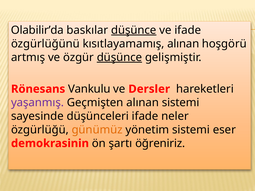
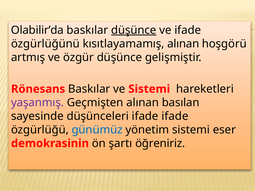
düşünce underline: present -> none (119, 57)
Rönesans Vankulu: Vankulu -> Baskılar (89, 89)
ve Dersler: Dersler -> Sistemi (149, 89)
alınan sistemi: sistemi -> basılan (181, 103)
ifade neler: neler -> ifade (175, 116)
günümüz colour: orange -> blue (97, 130)
